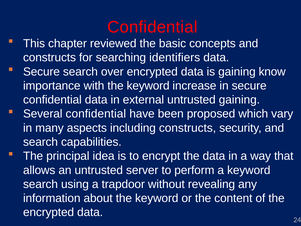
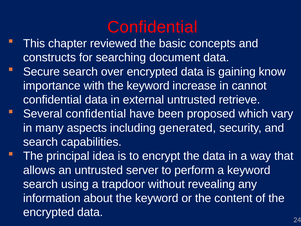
identifiers: identifiers -> document (175, 58)
in secure: secure -> cannot (249, 86)
untrusted gaining: gaining -> retrieve (239, 100)
including constructs: constructs -> generated (187, 128)
